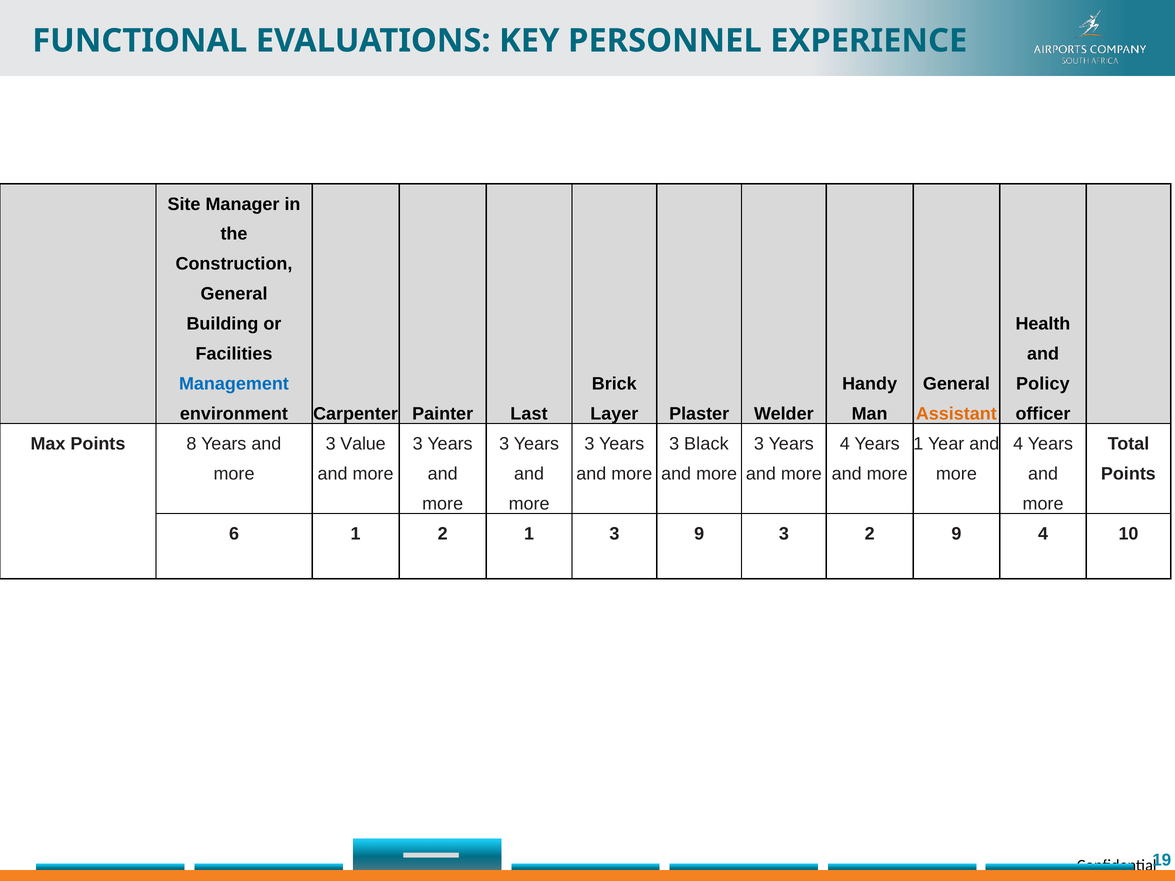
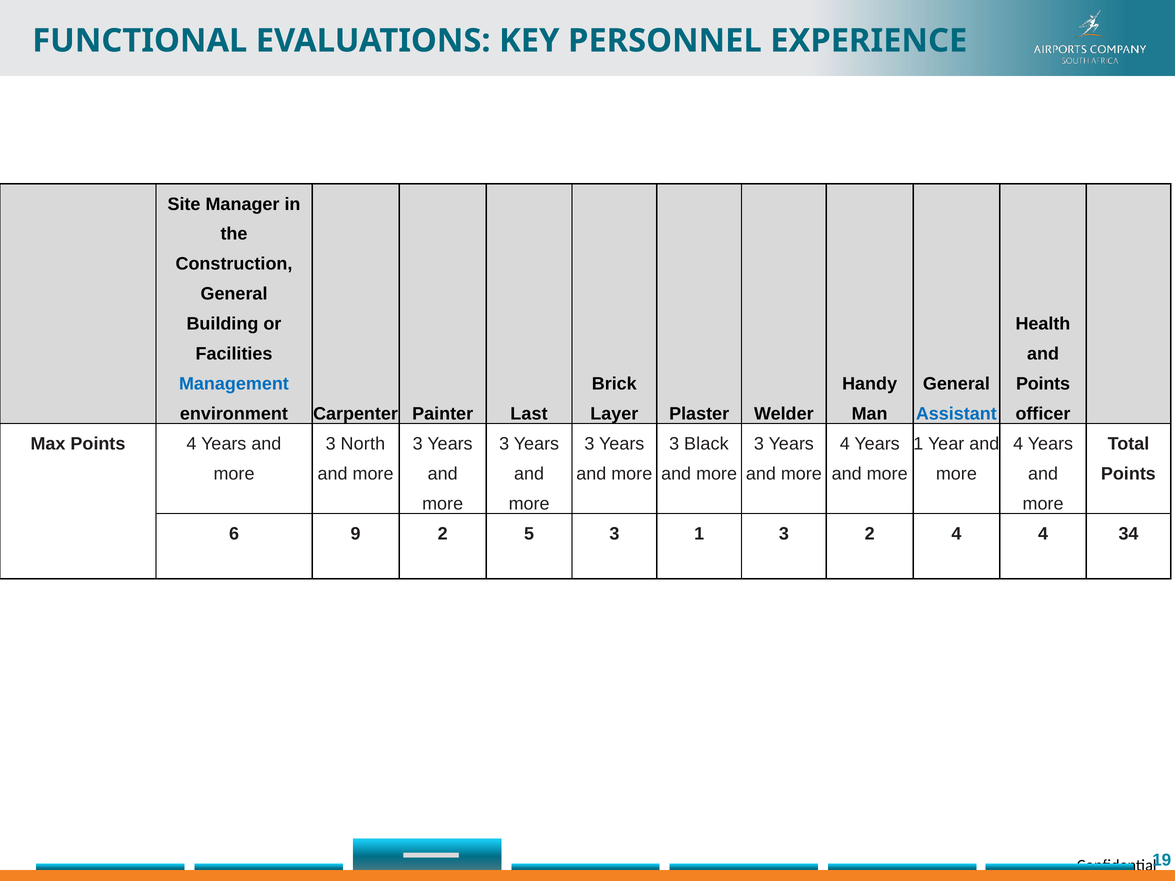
Policy: Policy -> Points (1043, 384)
Assistant colour: orange -> blue (956, 414)
Points 8: 8 -> 4 (191, 444)
Value: Value -> North (363, 444)
6 1: 1 -> 9 (356, 534)
2 1: 1 -> 5 (529, 534)
3 9: 9 -> 1 (699, 534)
2 9: 9 -> 4 (956, 534)
10: 10 -> 34 (1128, 534)
